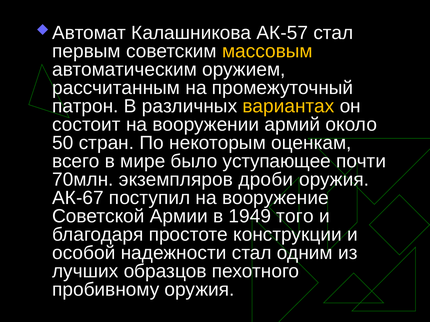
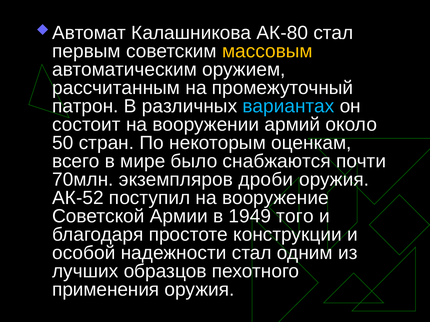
АК-57: АК-57 -> АК-80 (282, 33)
вариантах colour: yellow -> light blue (288, 106)
уступающее: уступающее -> снабжаются (277, 161)
АК-67: АК-67 -> АК-52 (78, 198)
пробивному: пробивному -> применения (106, 290)
